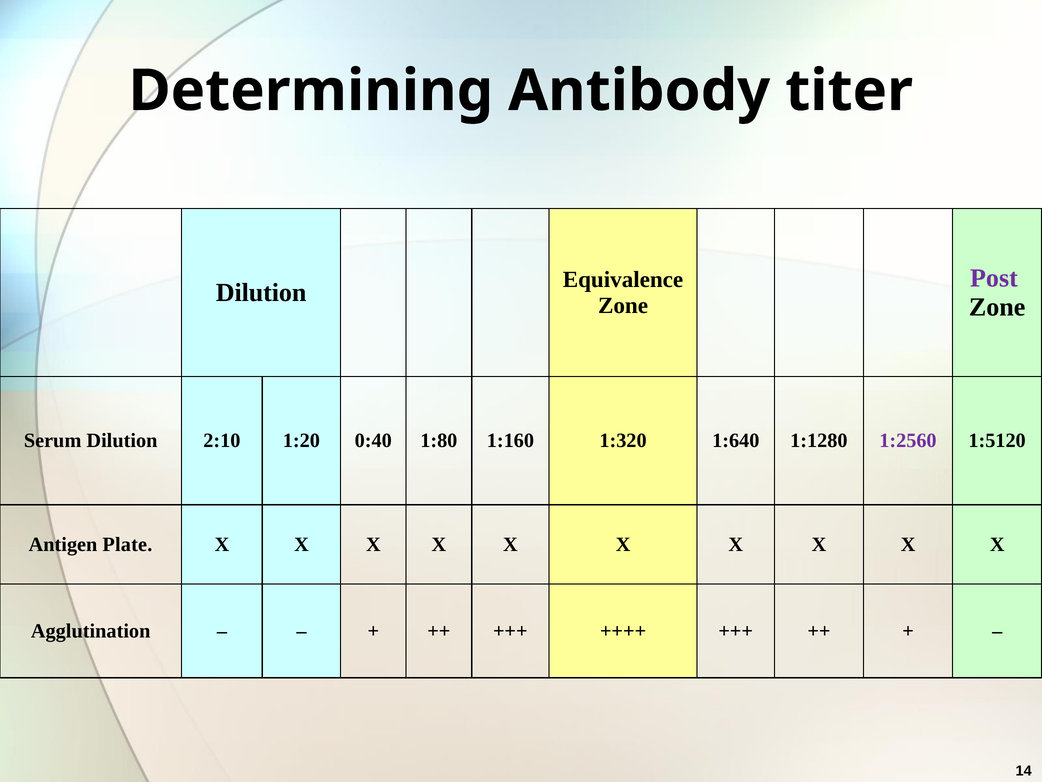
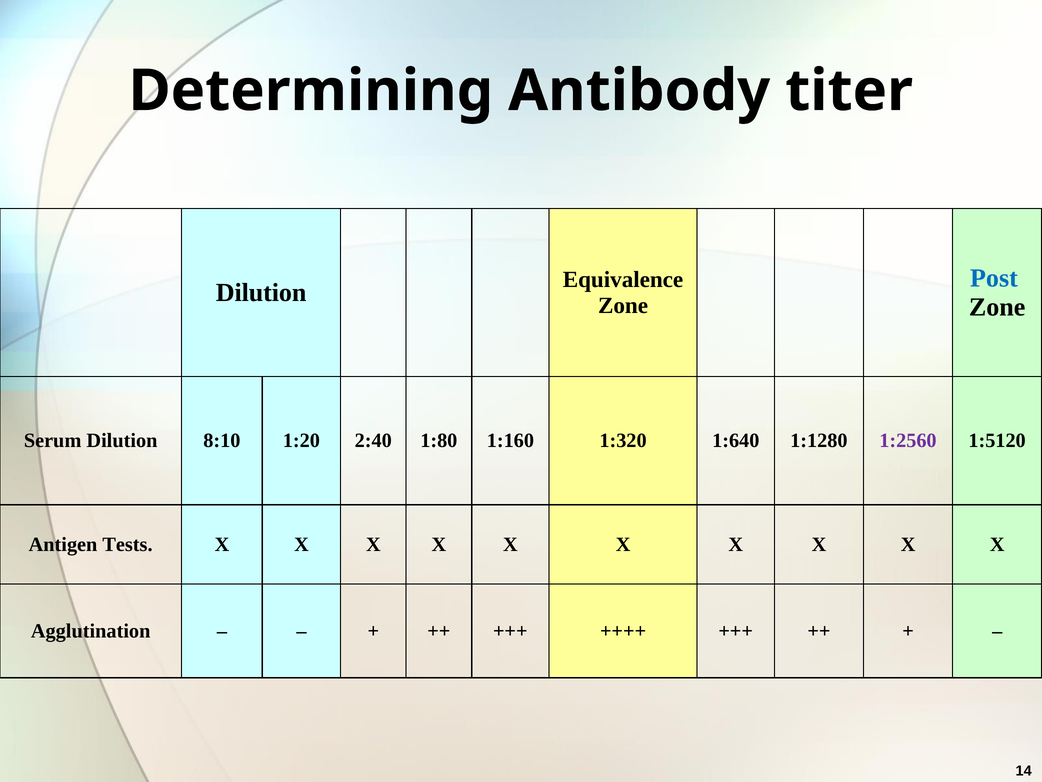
Post colour: purple -> blue (994, 278)
2:10: 2:10 -> 8:10 (222, 440)
0:40: 0:40 -> 2:40 (373, 440)
Plate: Plate -> Tests (128, 544)
